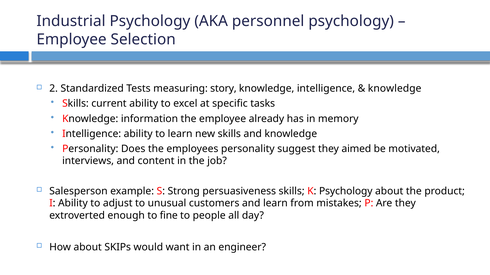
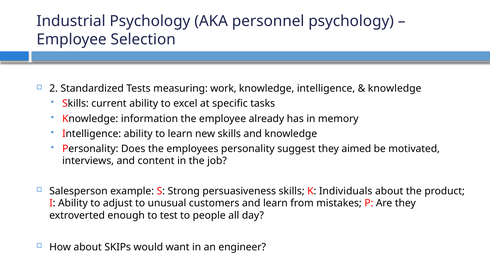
story: story -> work (223, 89)
K Psychology: Psychology -> Individuals (346, 191)
fine: fine -> test (169, 216)
